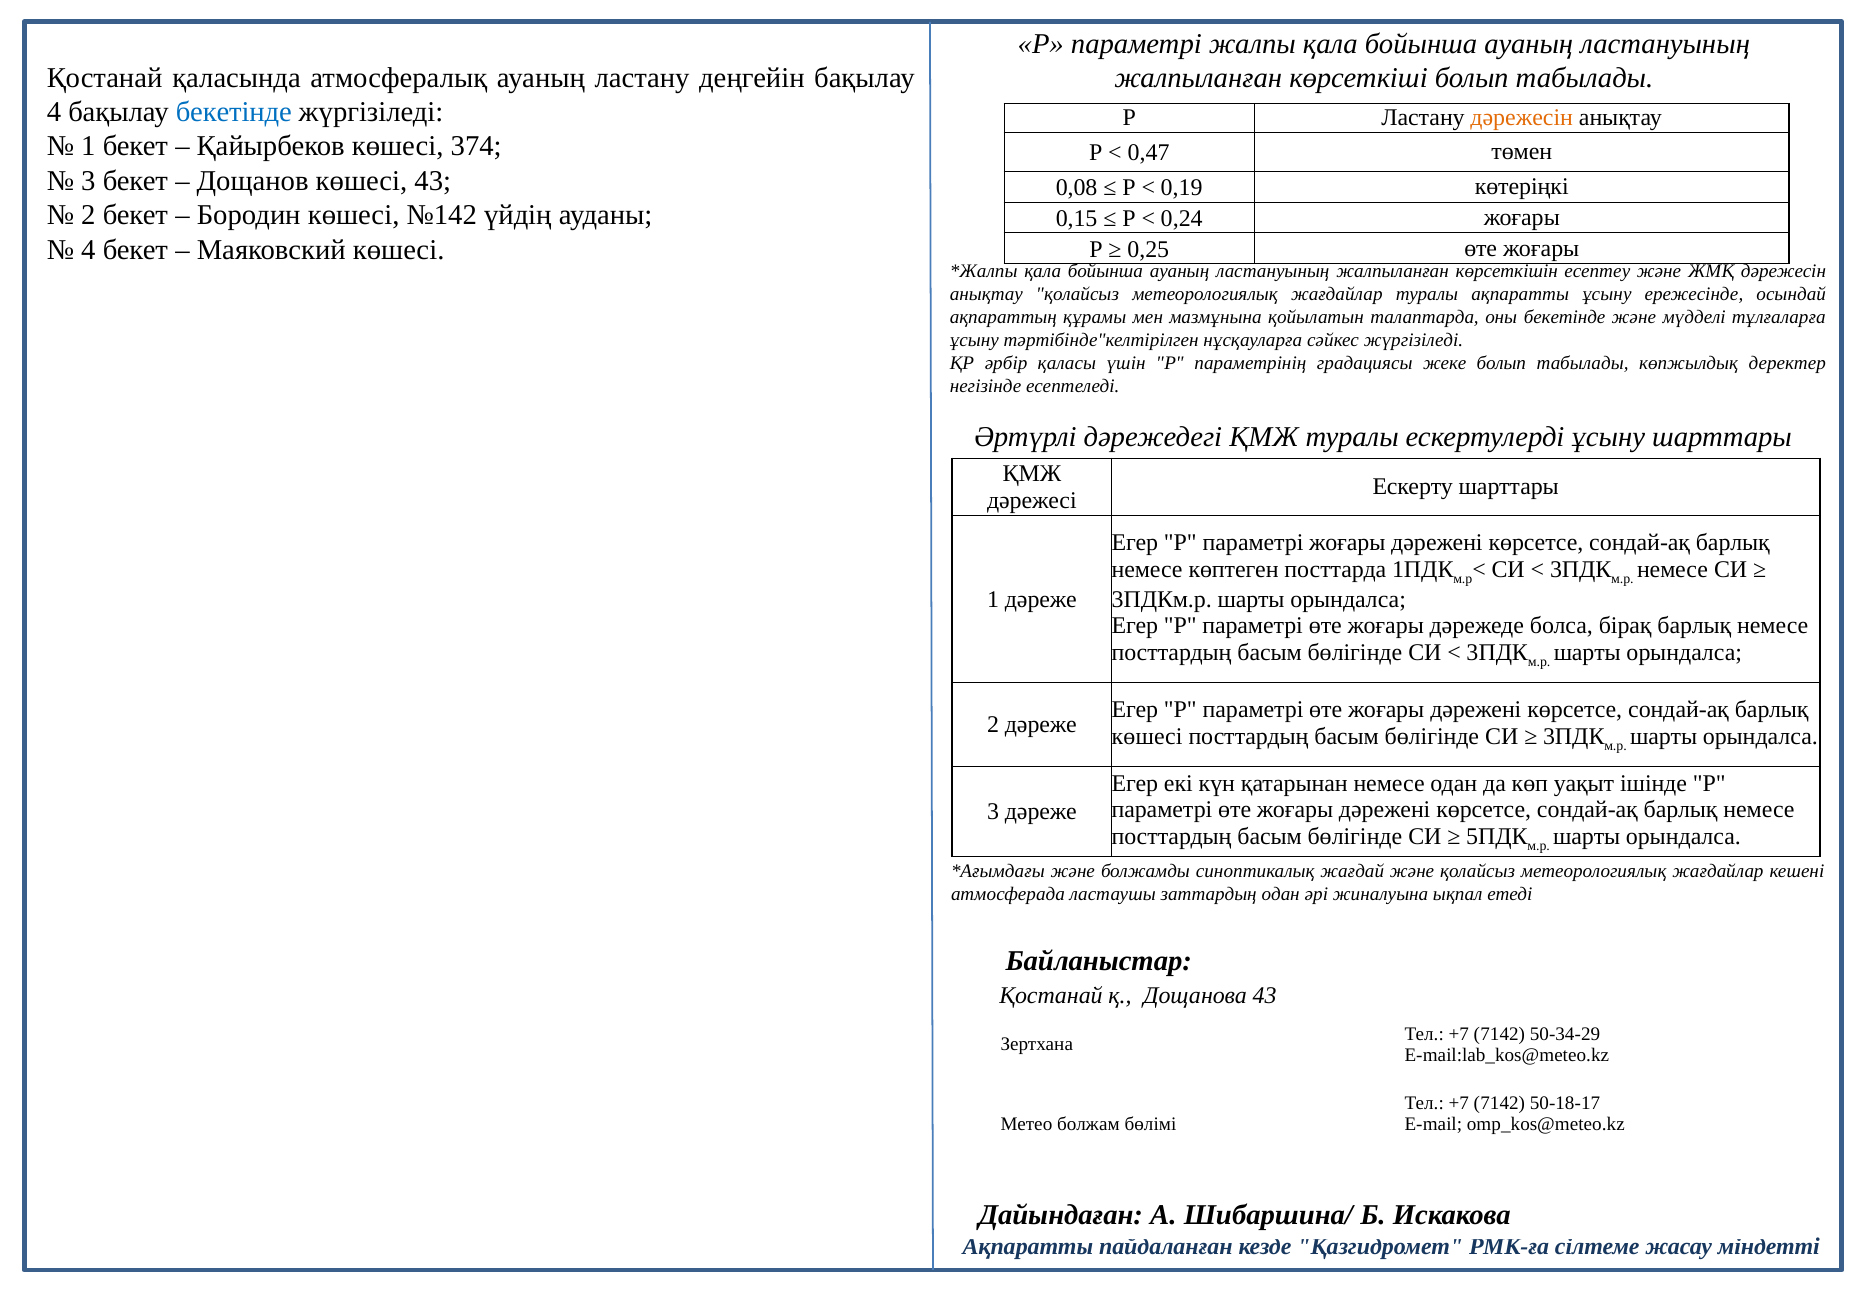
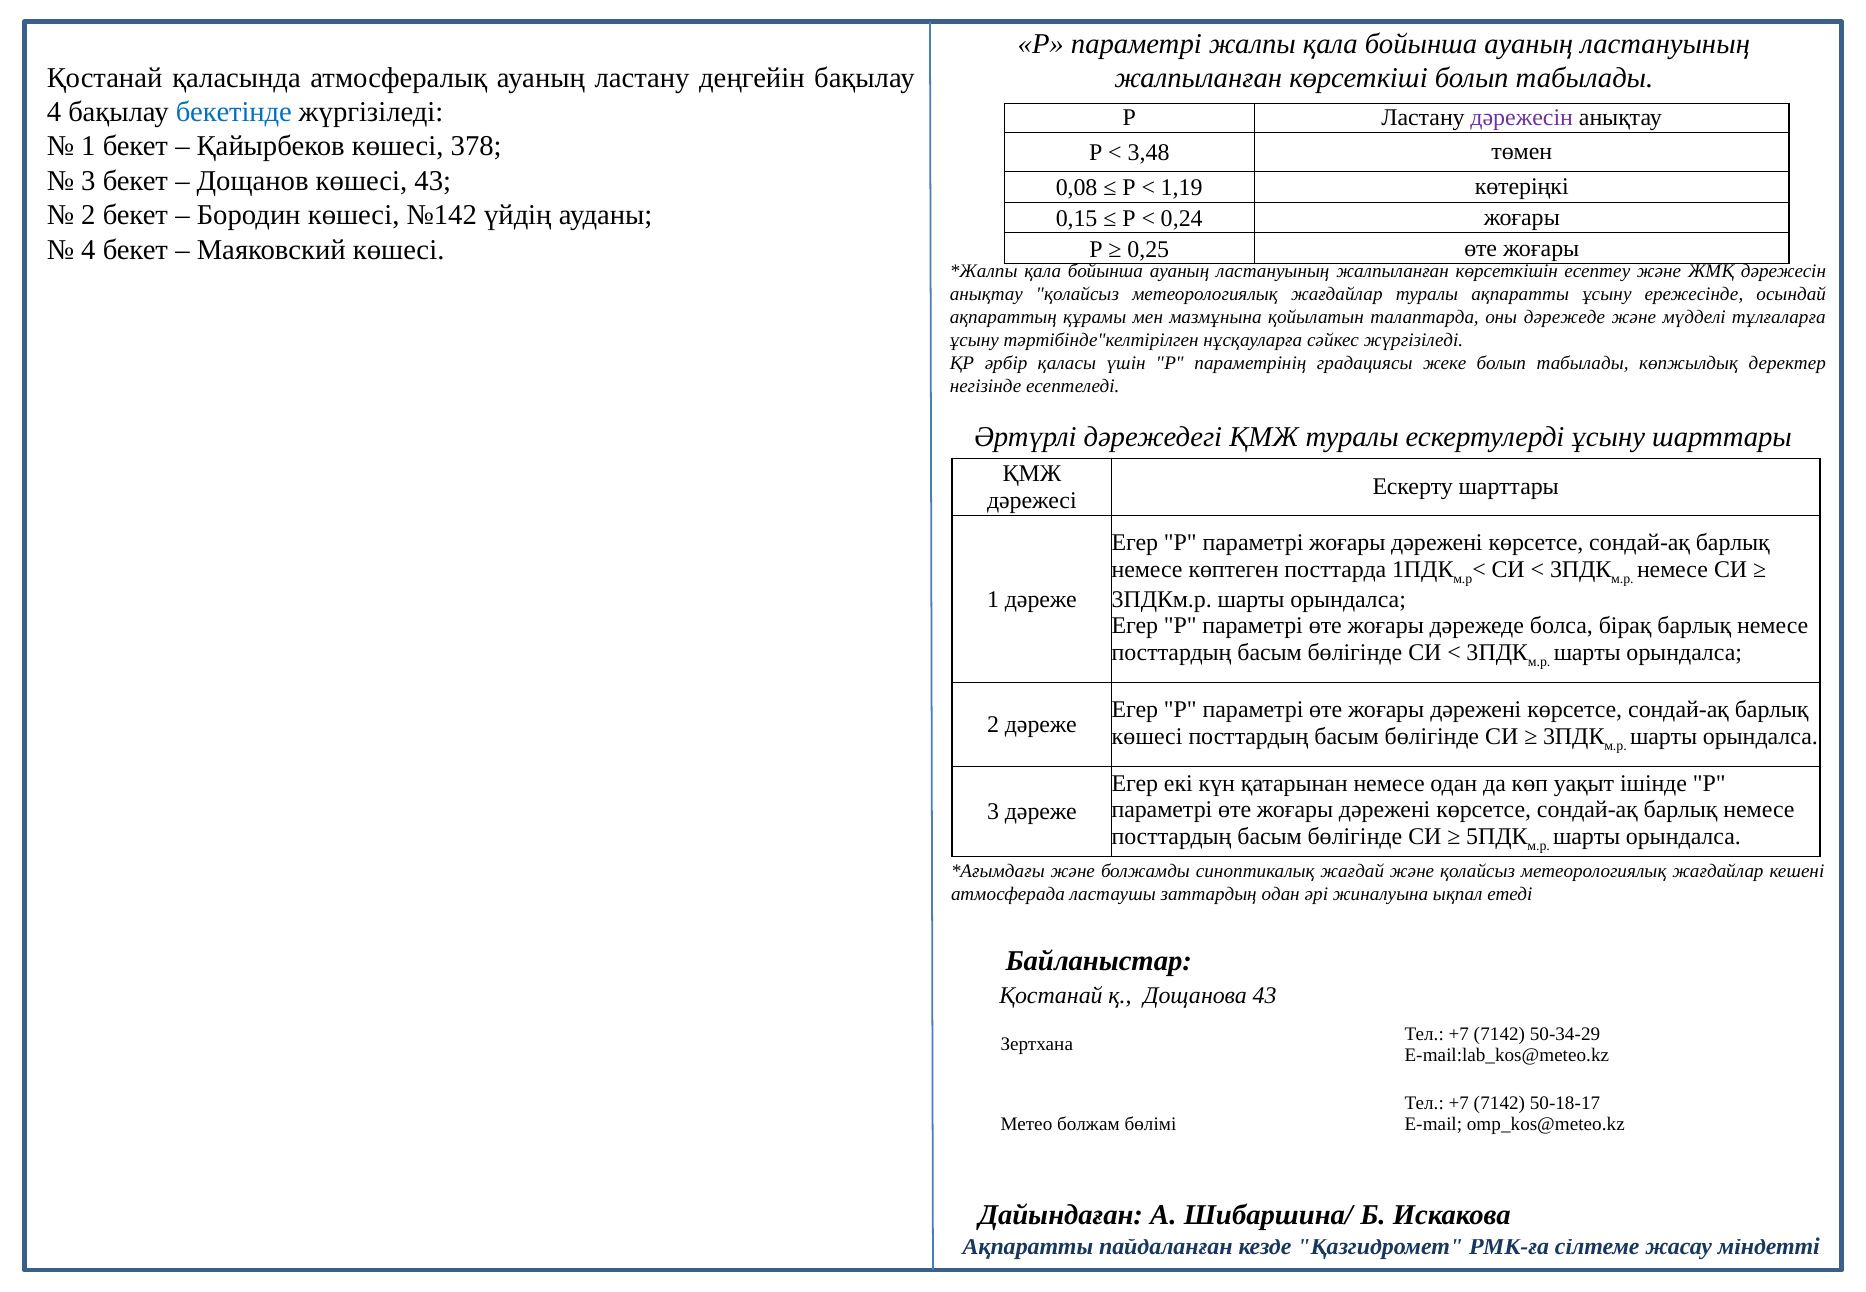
дәрежесін colour: orange -> purple (1522, 118)
374: 374 -> 378 (476, 147)
0,47: 0,47 -> 3,48 (1149, 153)
0,19: 0,19 -> 1,19 (1182, 188)
оны бекетінде: бекетінде -> дәрежеде (1564, 317)
